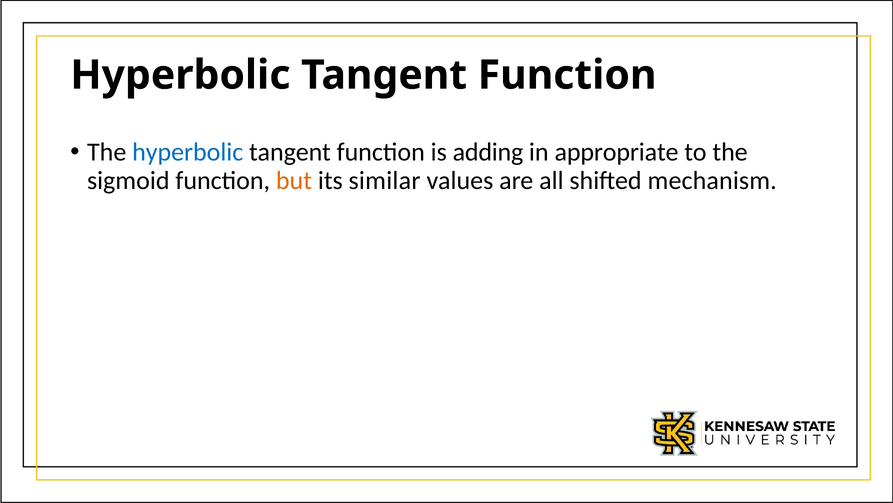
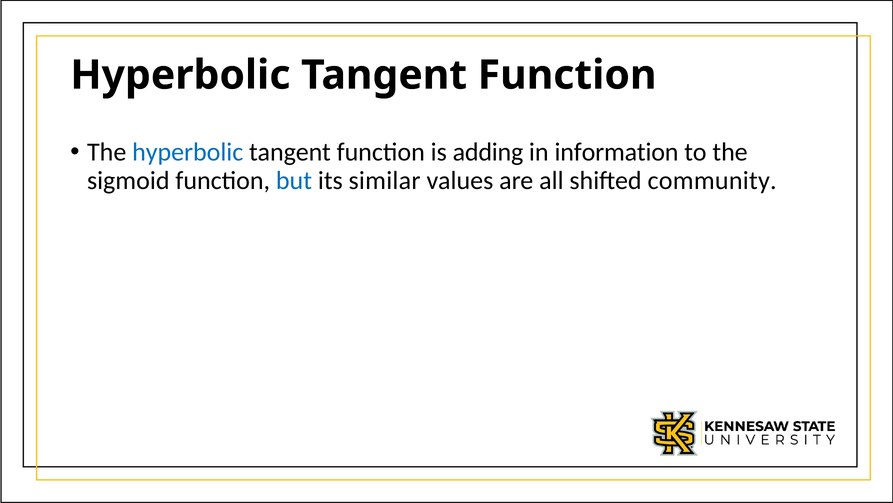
appropriate: appropriate -> information (617, 152)
but colour: orange -> blue (294, 180)
mechanism: mechanism -> community (712, 180)
